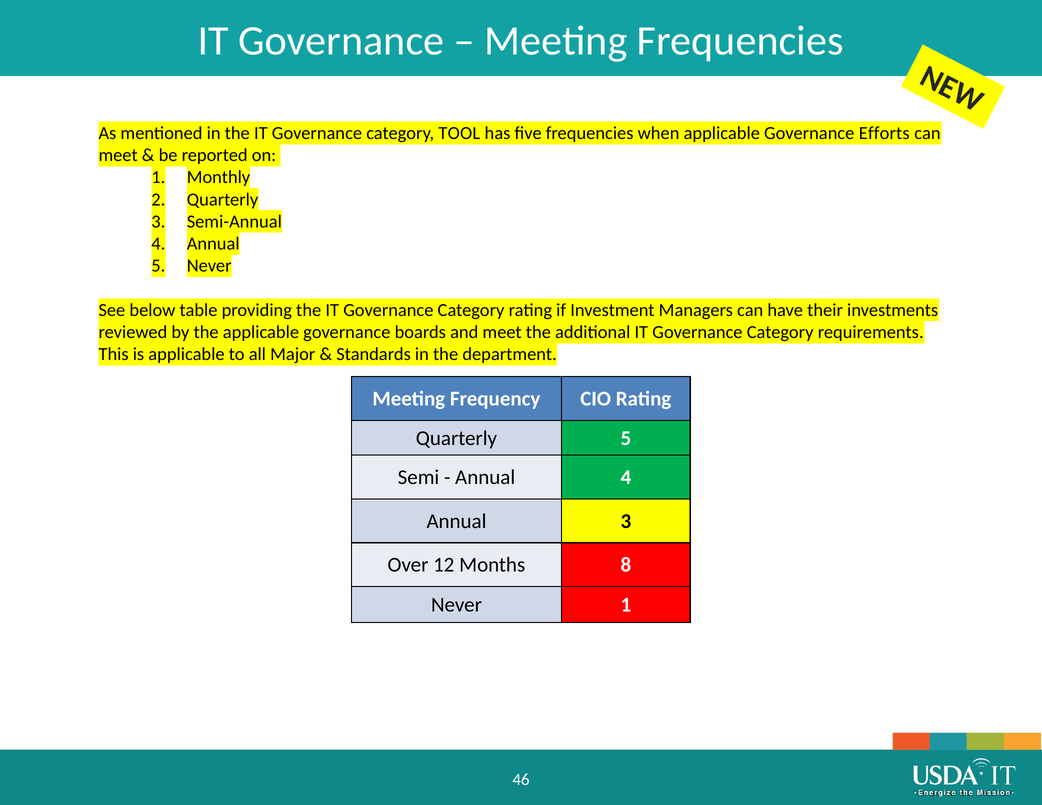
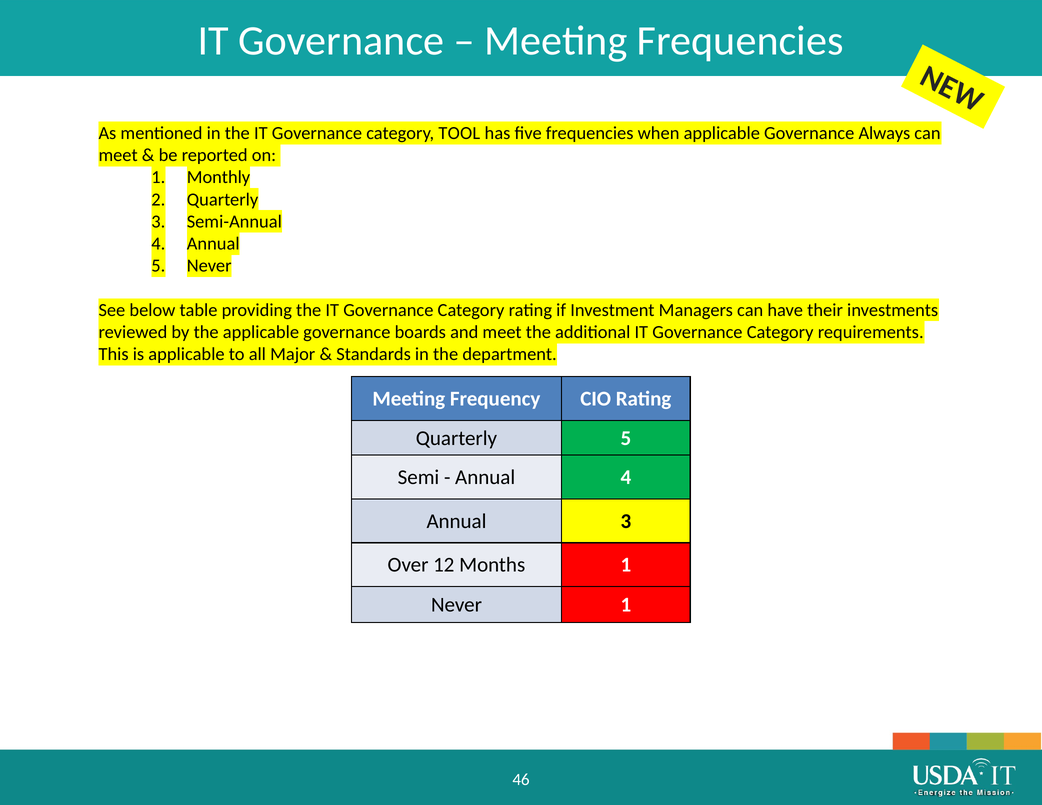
Efforts: Efforts -> Always (884, 133)
Months 8: 8 -> 1 (626, 565)
